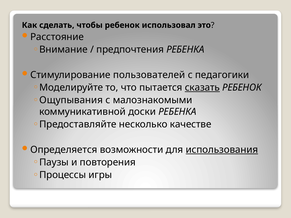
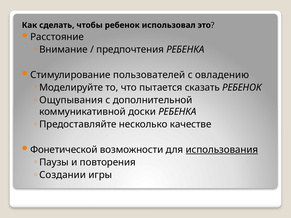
педагогики: педагогики -> овладению (222, 75)
сказать underline: present -> none (202, 88)
малознакомыми: малознакомыми -> дополнительной (153, 100)
Определяется: Определяется -> Фонетической (64, 150)
Процессы: Процессы -> Создании (63, 175)
